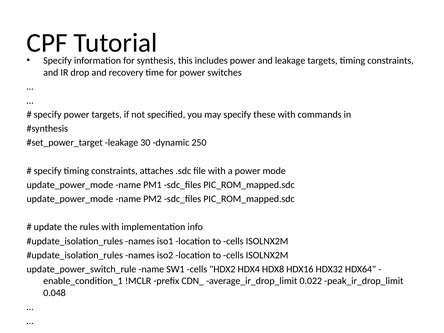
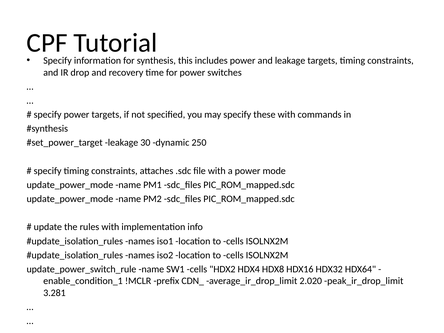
0.022: 0.022 -> 2.020 (311, 281)
0.048: 0.048 -> 3.281 (54, 293)
